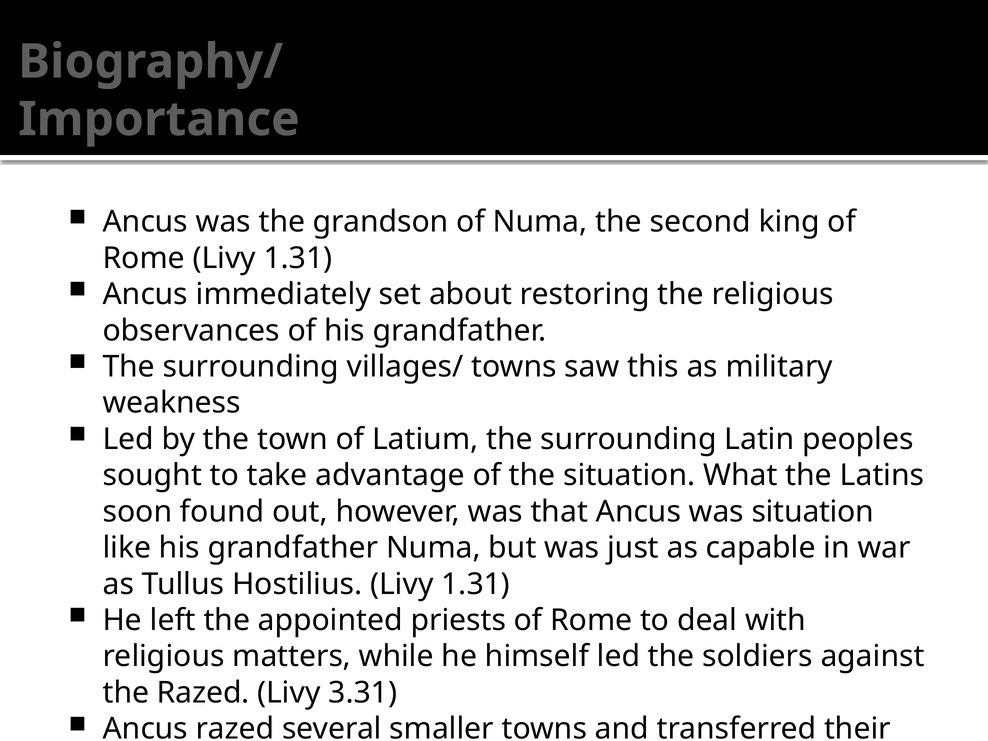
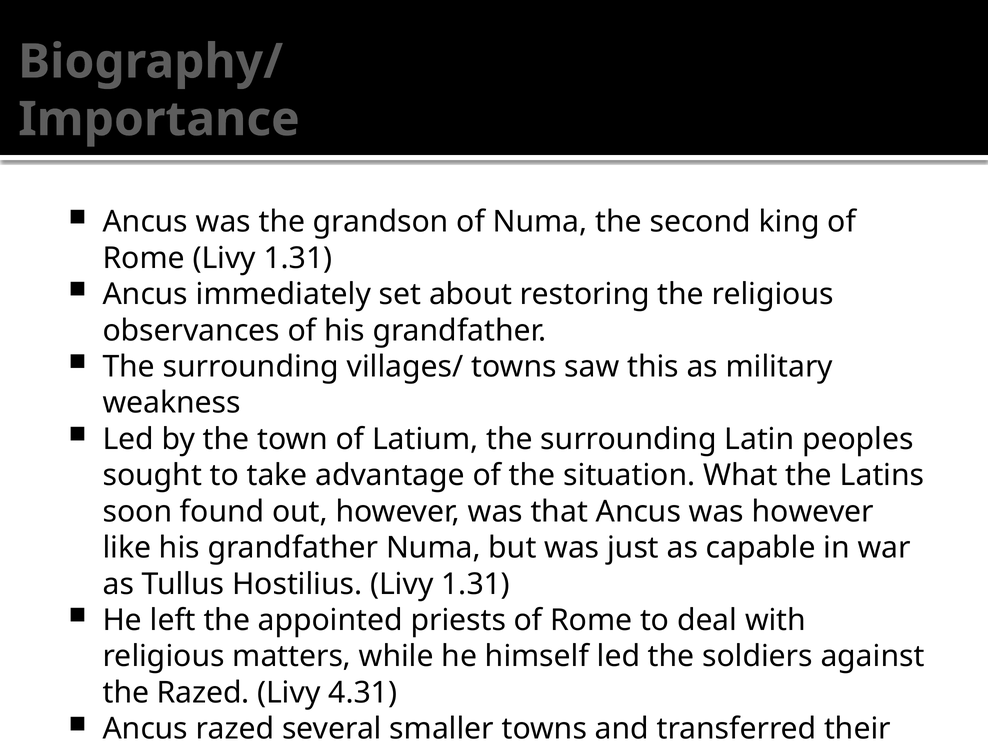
was situation: situation -> however (813, 512)
3.31: 3.31 -> 4.31 (363, 693)
